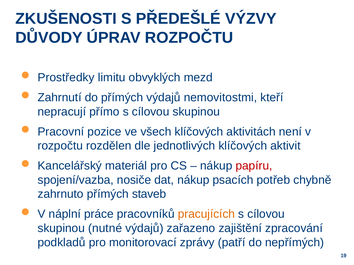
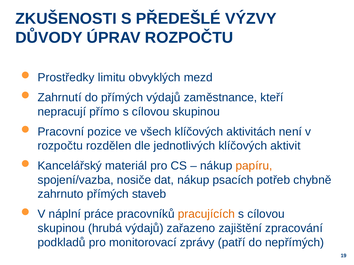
nemovitostmi: nemovitostmi -> zaměstnance (220, 98)
papíru colour: red -> orange (254, 166)
nutné: nutné -> hrubá (105, 229)
